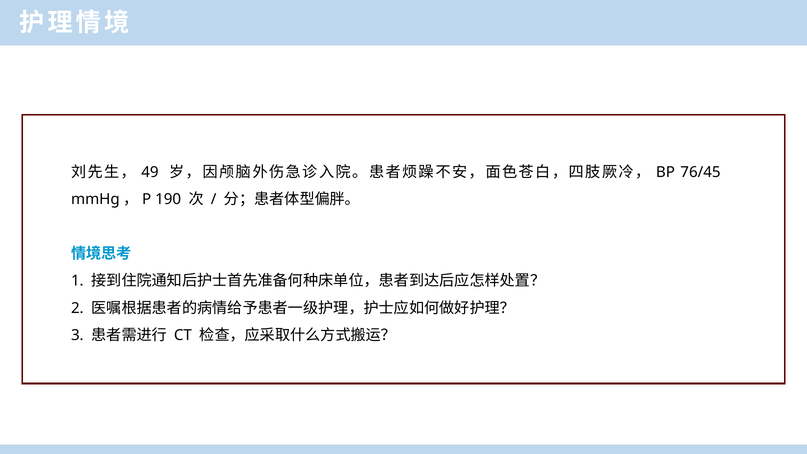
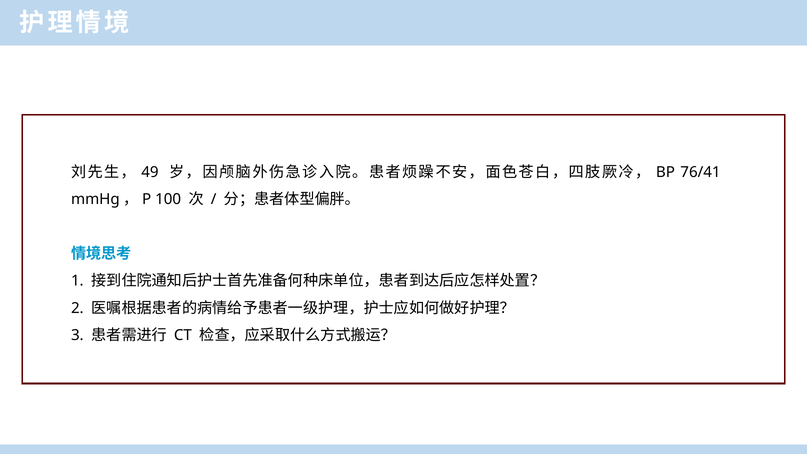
76/45: 76/45 -> 76/41 (700, 172)
190: 190 -> 100 (168, 199)
